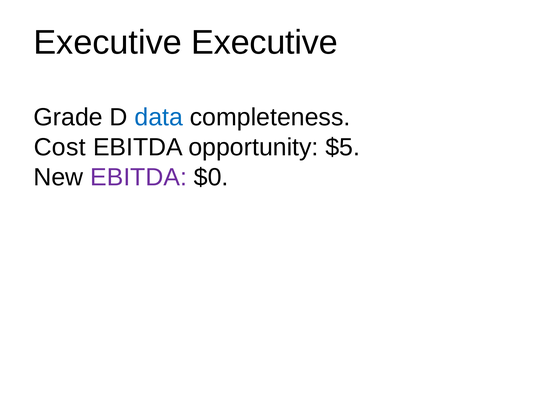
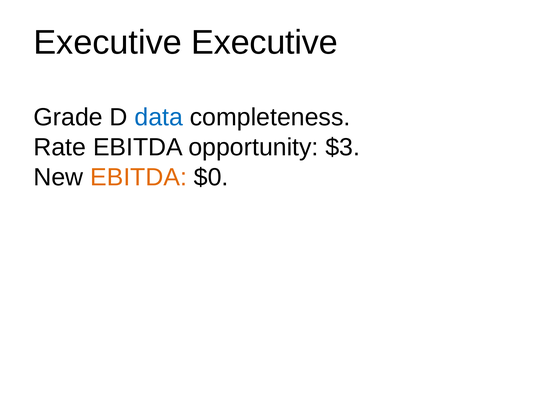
Cost: Cost -> Rate (60, 147)
$5: $5 -> $3 (343, 147)
EBITDA colour: purple -> orange (139, 177)
